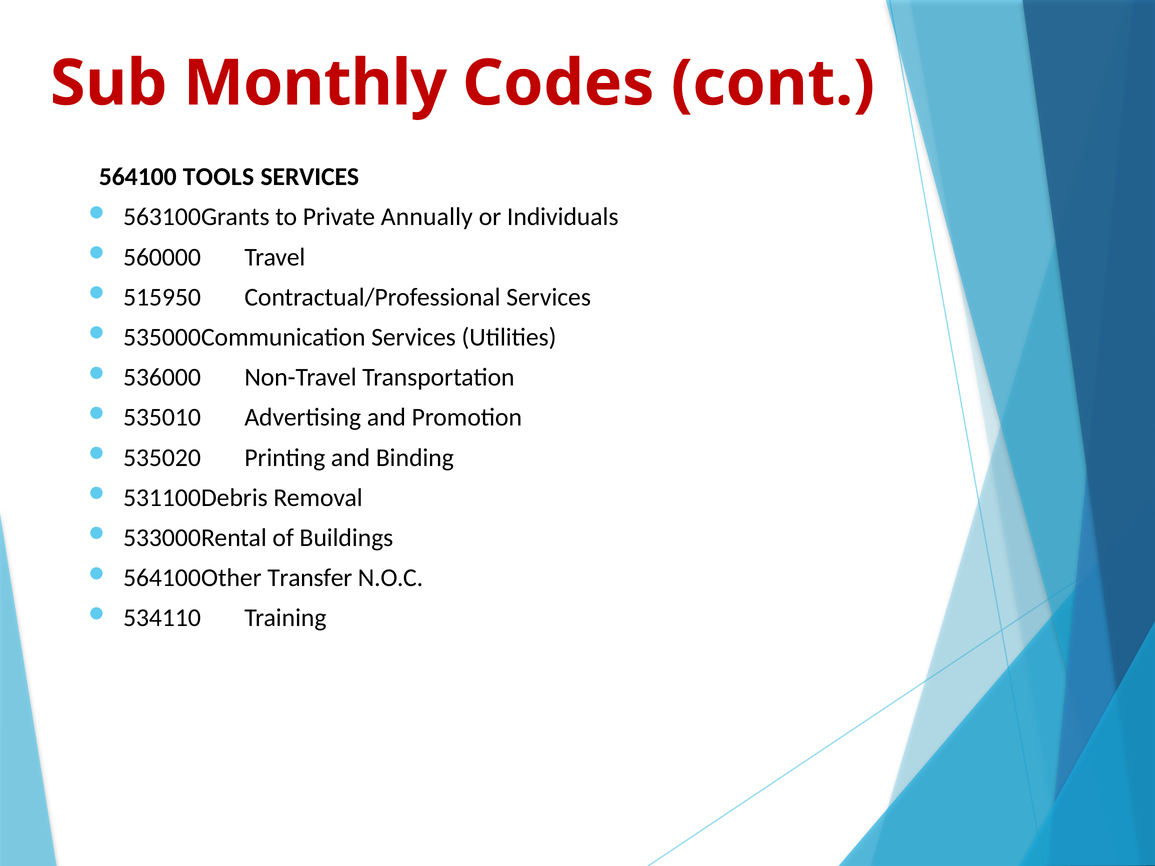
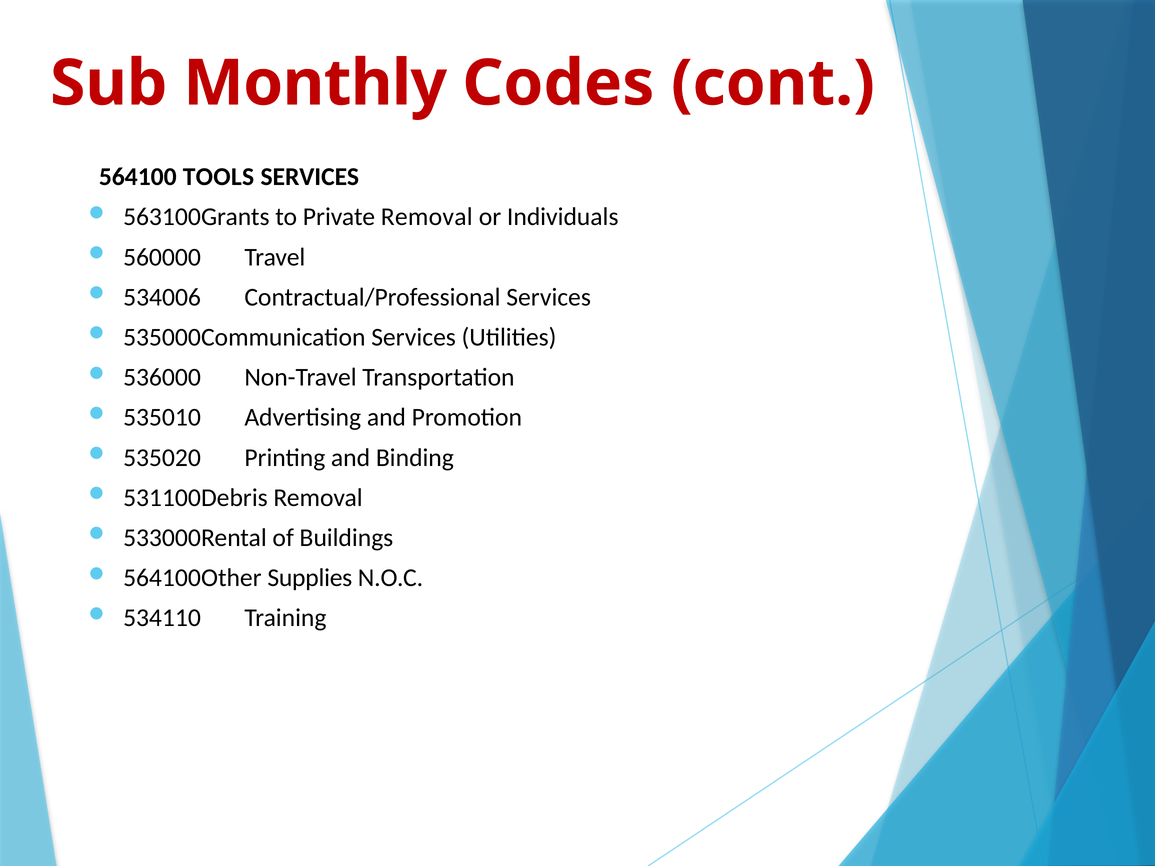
Private Annually: Annually -> Removal (427, 217)
515950: 515950 -> 534006 (162, 297)
Transfer: Transfer -> Supplies (310, 578)
